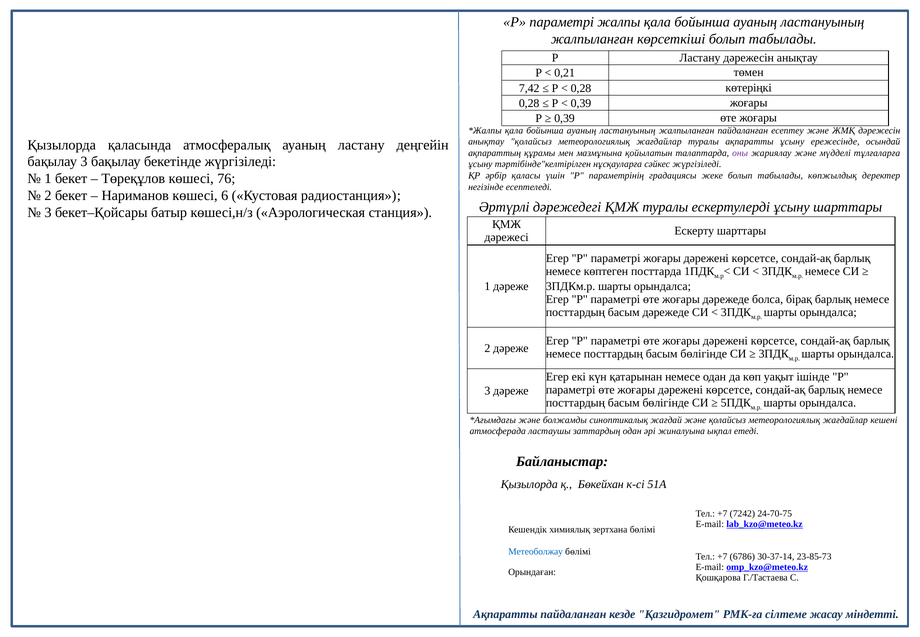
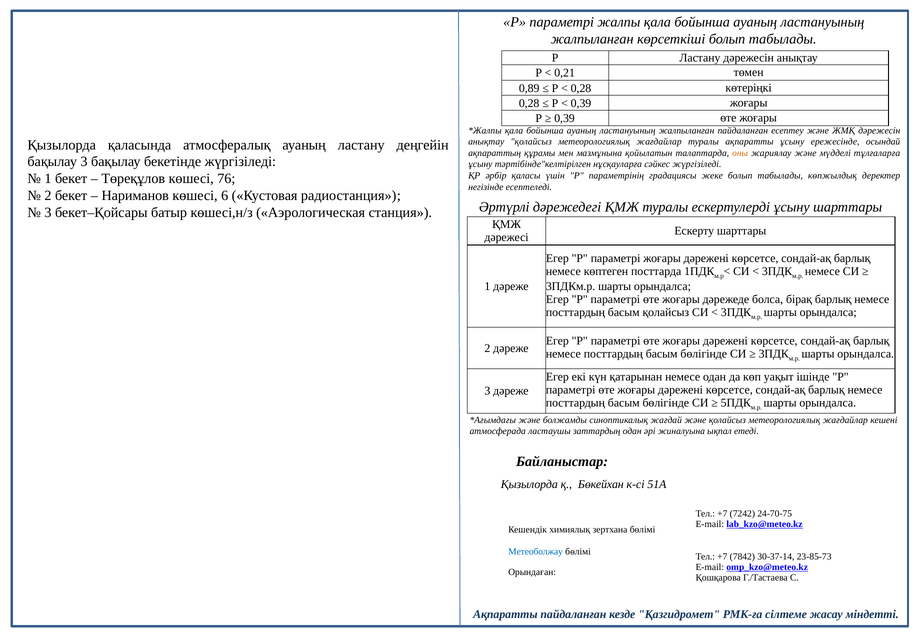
7,42: 7,42 -> 0,89 (529, 88)
оны colour: purple -> orange (740, 153)
басым дәрежеде: дәрежеде -> қолайсыз (666, 312)
6786: 6786 -> 7842 (742, 557)
